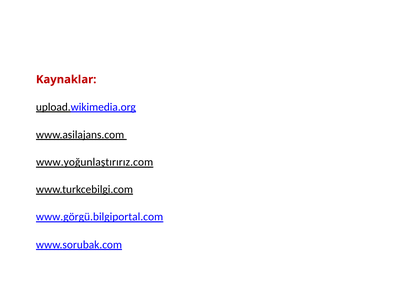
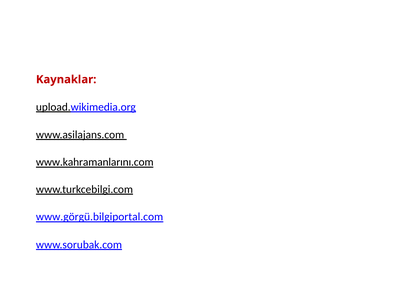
www.yoğunlaştırırız.com: www.yoğunlaştırırız.com -> www.kahramanlarını.com (95, 162)
